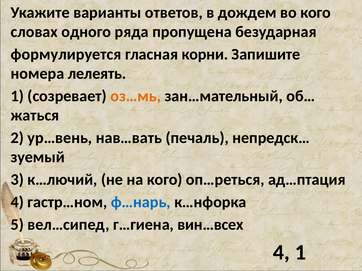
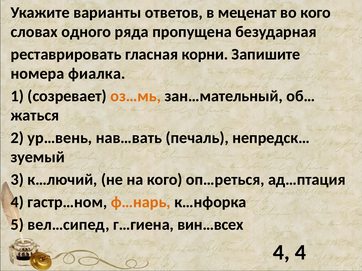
дождем: дождем -> меценат (247, 13)
формулируется: формулируется -> реставрировать (66, 54)
лелеять: лелеять -> фиалка (97, 74)
ф…нарь colour: blue -> orange (141, 202)
4 1: 1 -> 4 (300, 253)
